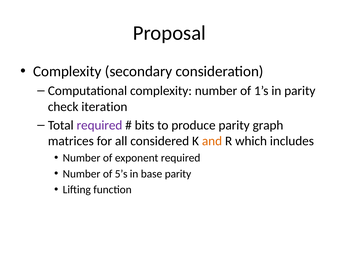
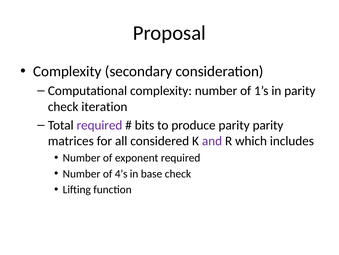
parity graph: graph -> parity (268, 125)
and colour: orange -> purple (212, 141)
5’s: 5’s -> 4’s (121, 173)
base parity: parity -> check (178, 173)
